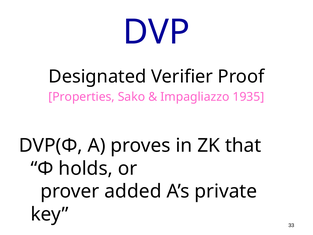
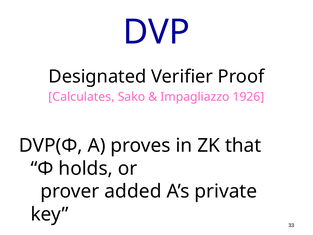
Properties: Properties -> Calculates (81, 97)
1935: 1935 -> 1926 (248, 97)
